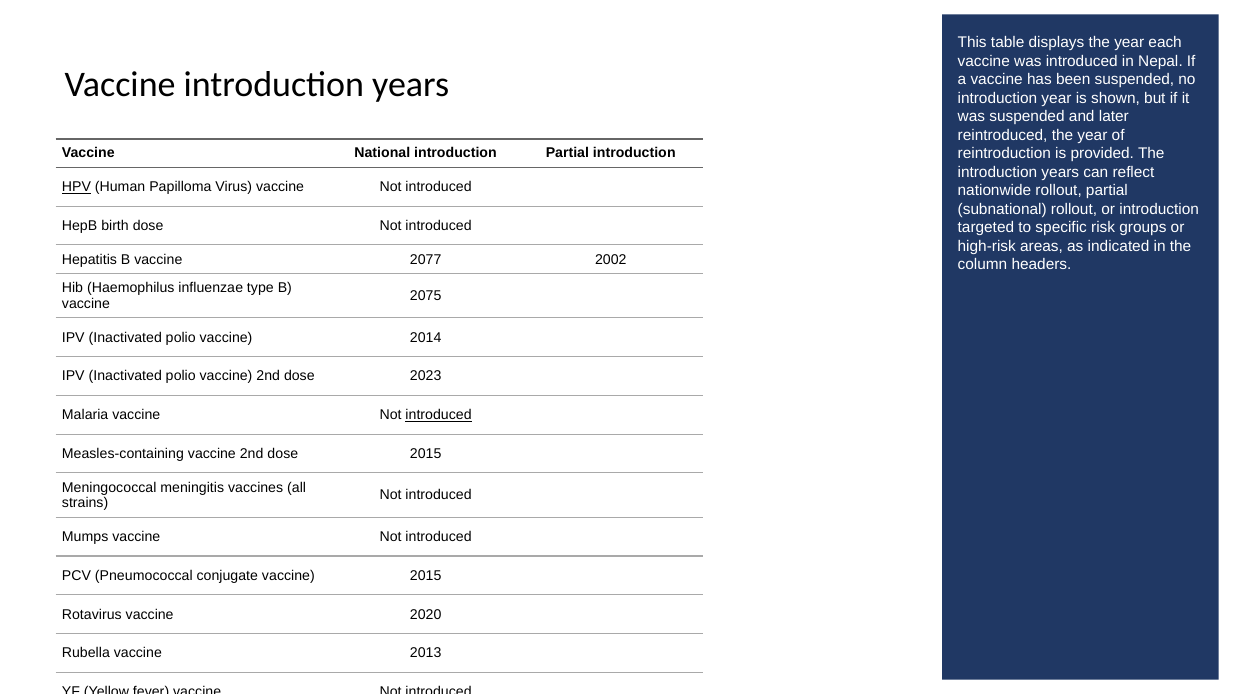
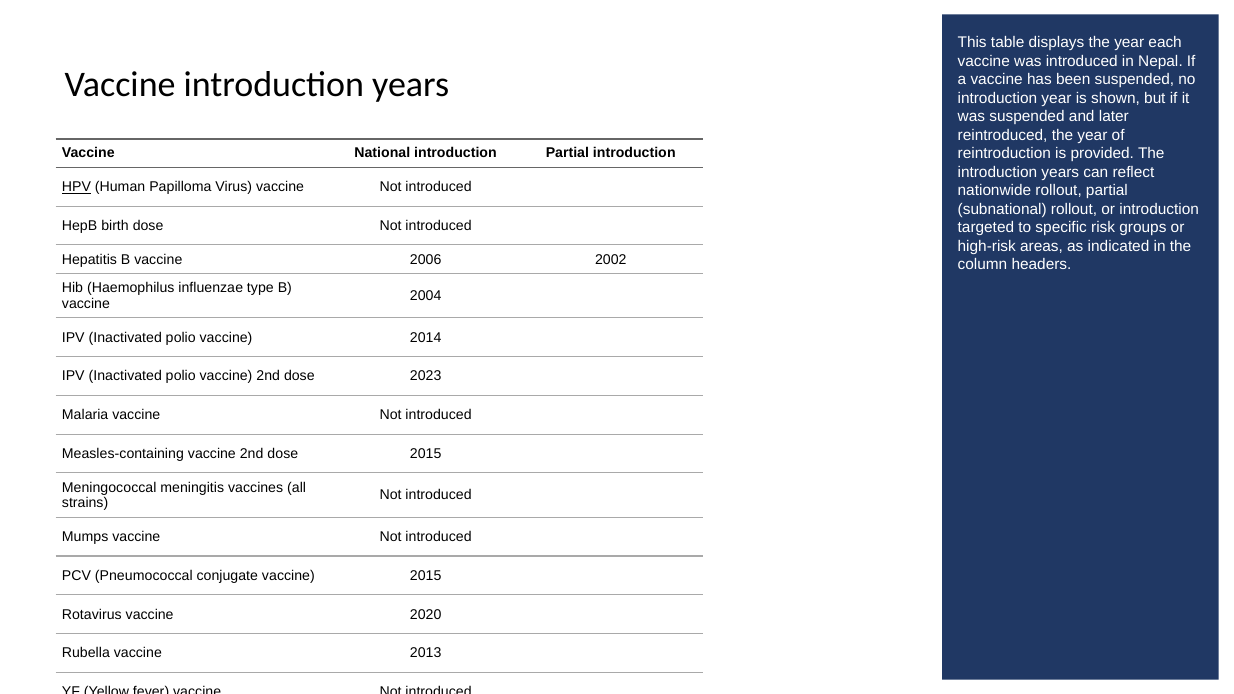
2077: 2077 -> 2006 (426, 260)
2075: 2075 -> 2004 (426, 296)
introduced underline: present -> none (439, 415)
